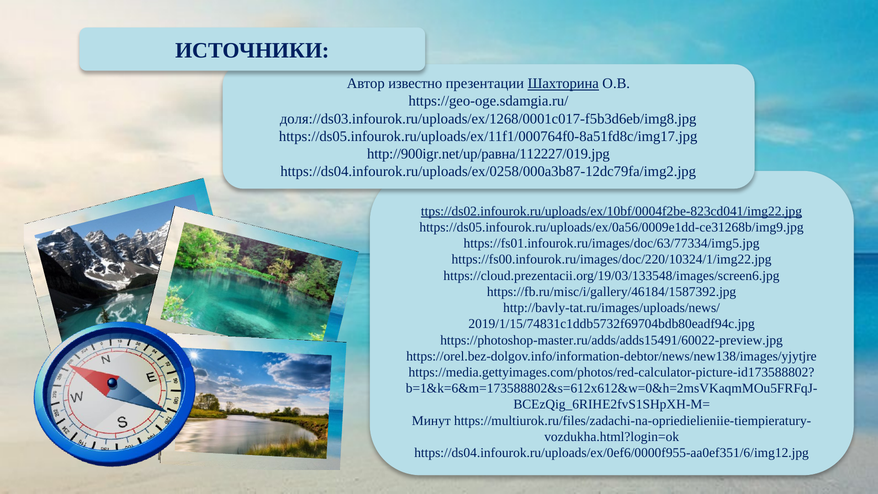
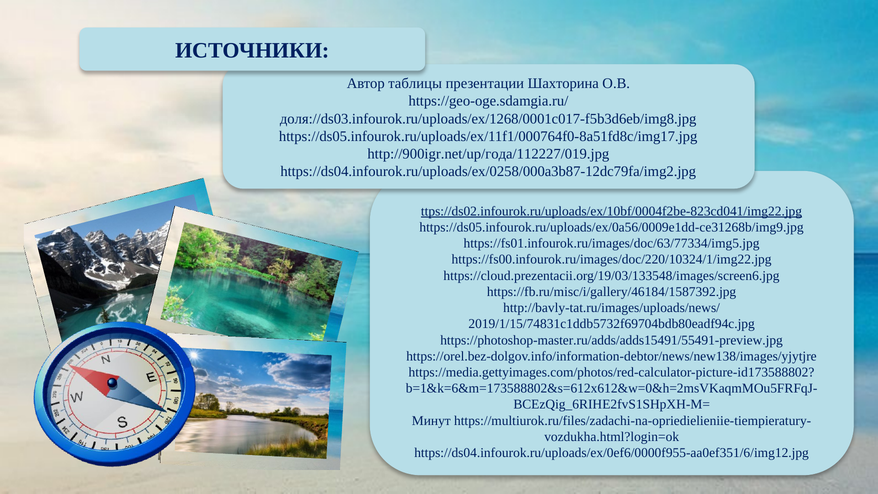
известно: известно -> таблицы (415, 84)
Шахторина underline: present -> none (563, 84)
http://900igr.net/up/равна/112227/019.jpg: http://900igr.net/up/равна/112227/019.jpg -> http://900igr.net/up/года/112227/019.jpg (488, 154)
https://photoshop-master.ru/adds/adds15491/60022-preview.jpg: https://photoshop-master.ru/adds/adds15491/60022-preview.jpg -> https://photoshop-master.ru/adds/adds15491/55491-preview.jpg (612, 340)
